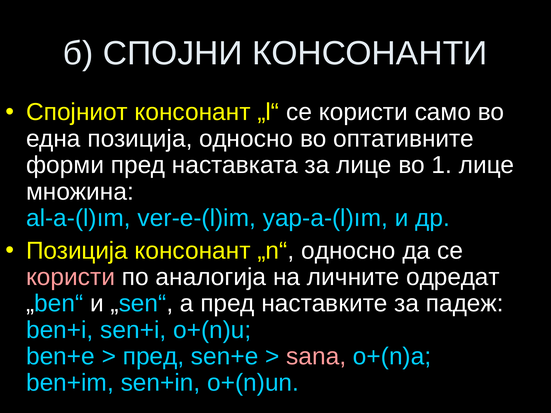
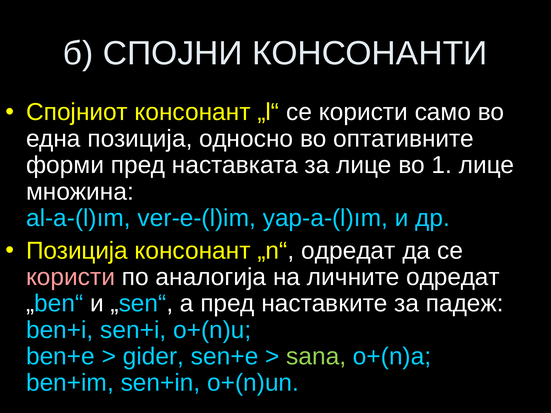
„n“ односно: односно -> одредат (348, 251)
пред: пред -> gider (153, 357)
sana colour: pink -> light green (316, 357)
